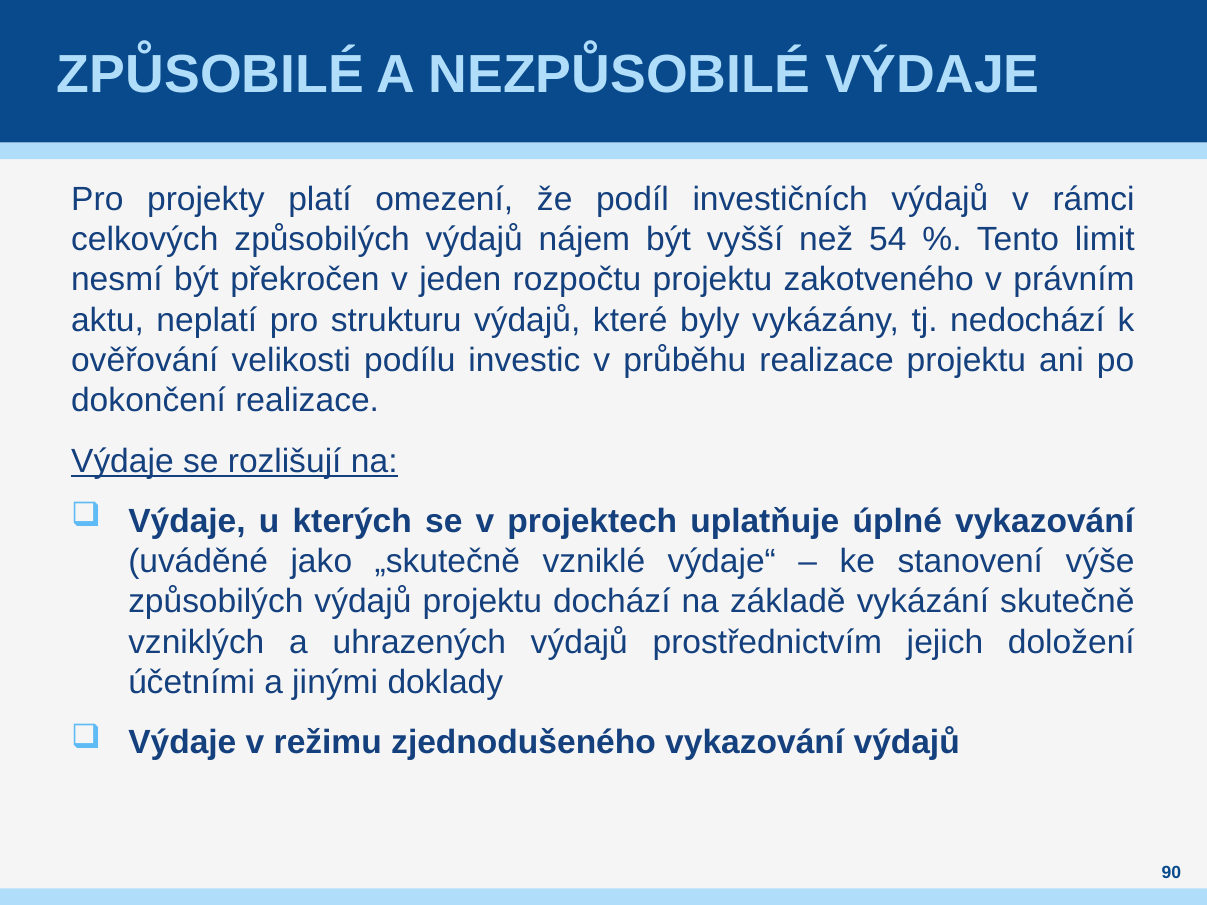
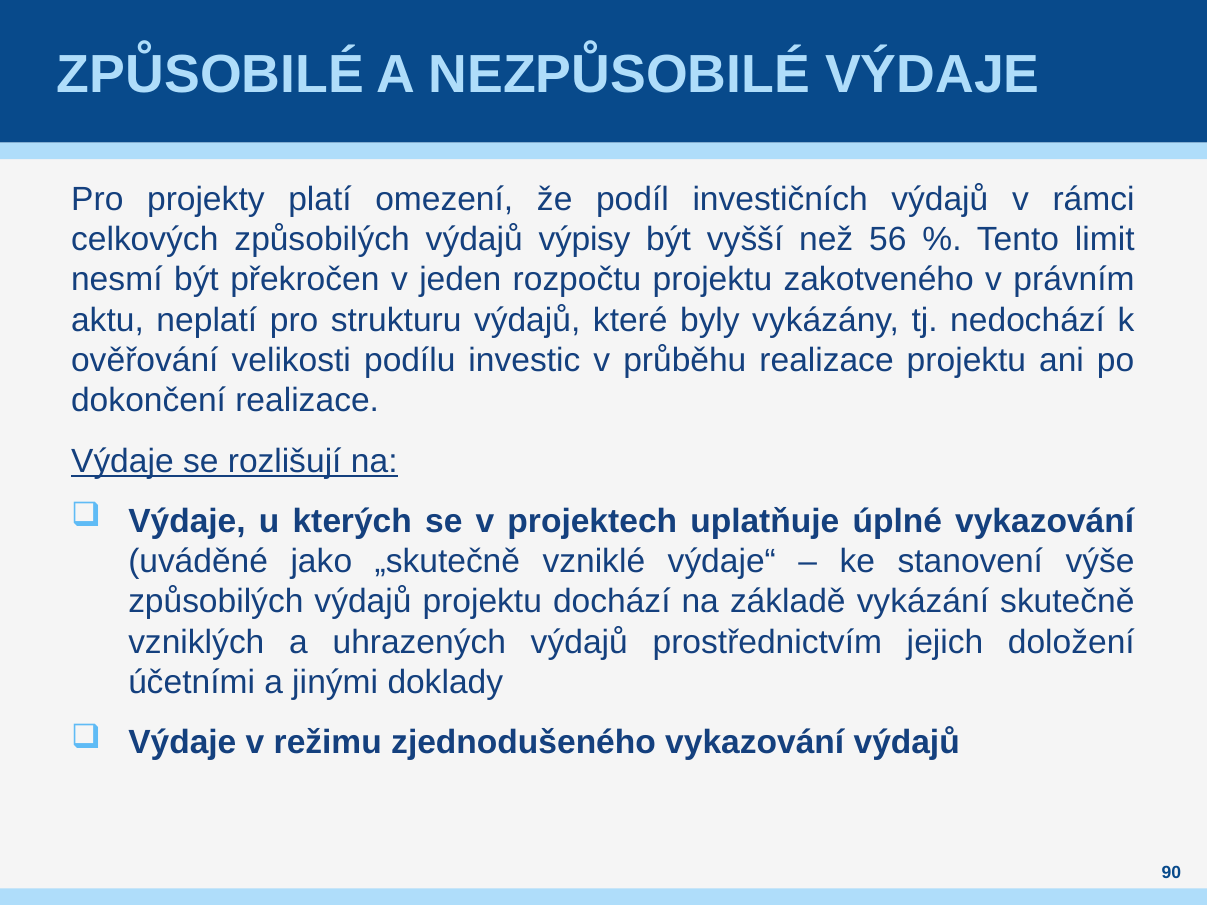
nájem: nájem -> výpisy (585, 240)
54: 54 -> 56 (888, 240)
